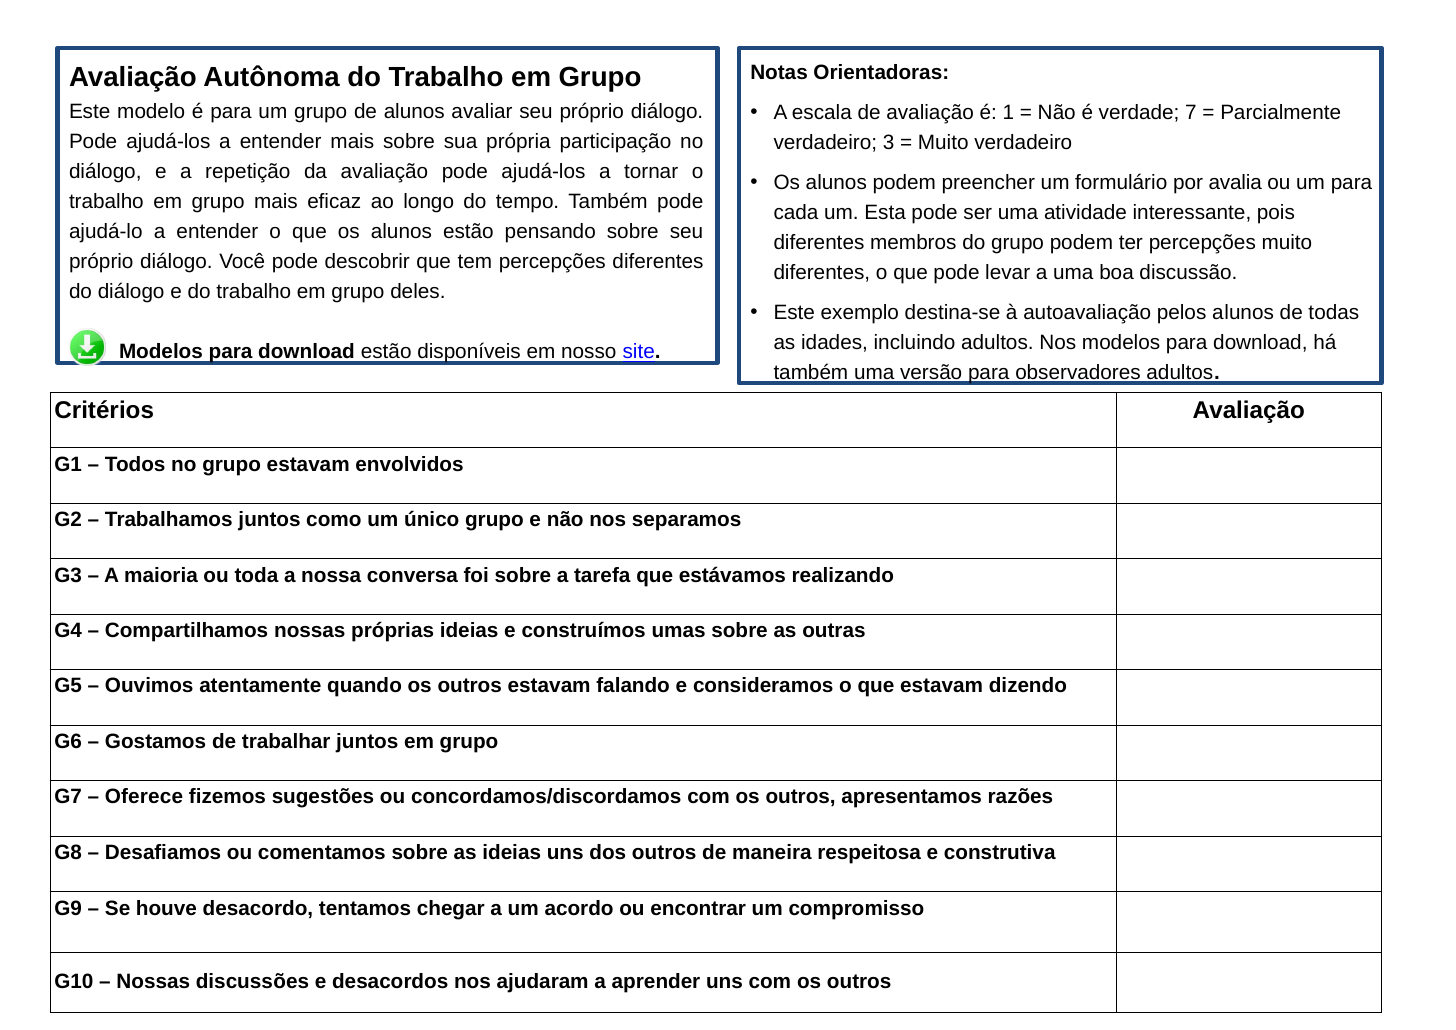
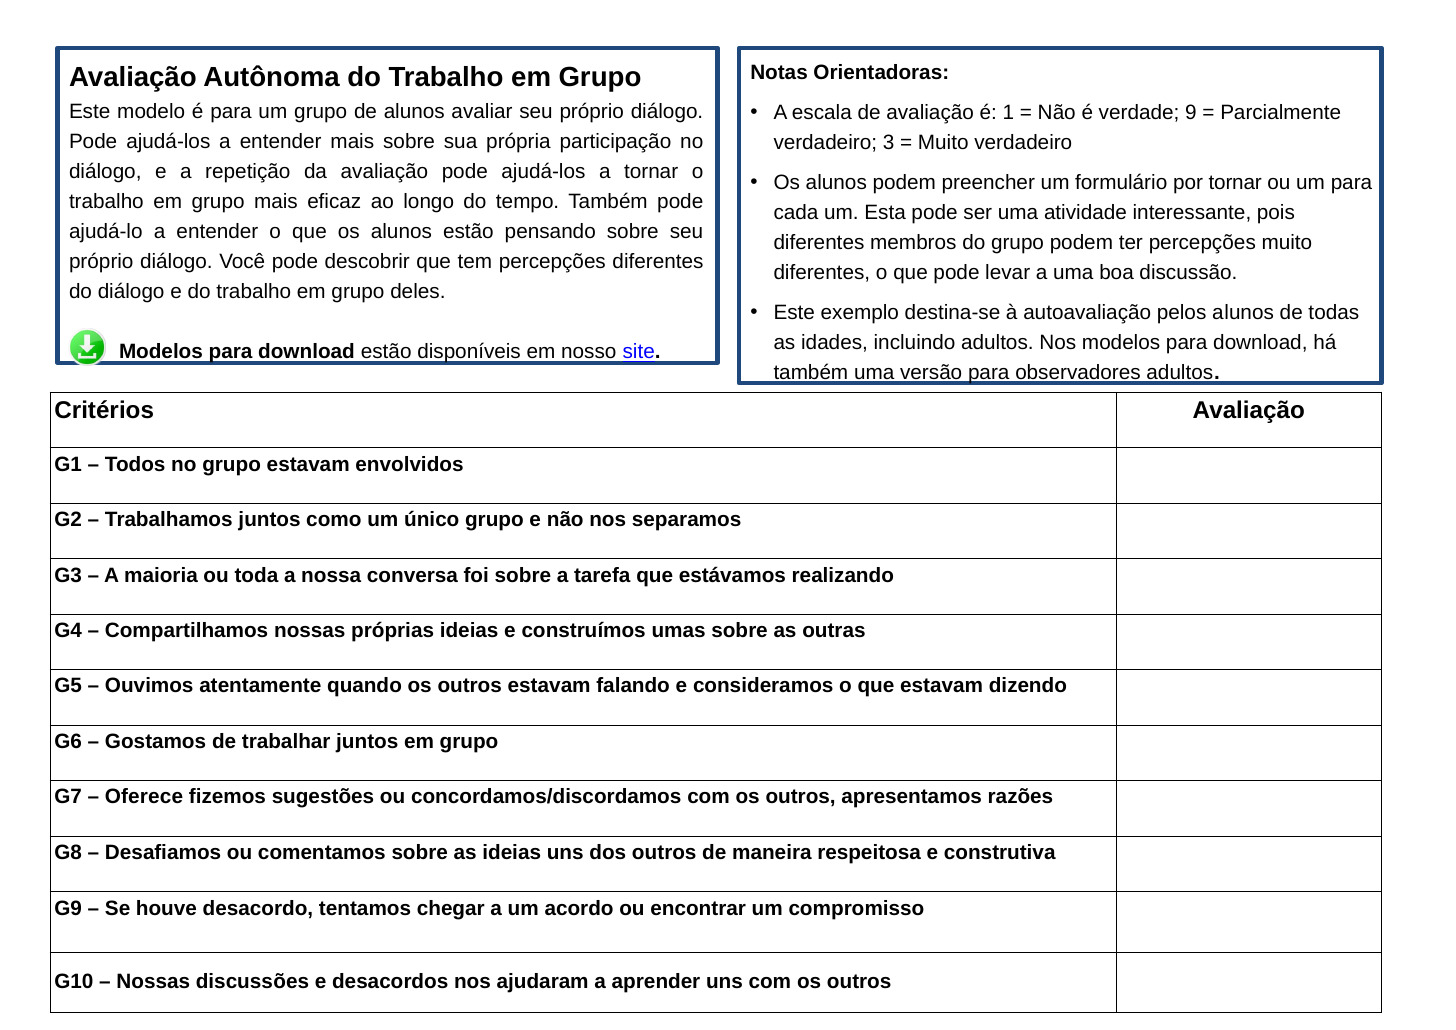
7: 7 -> 9 (1191, 113)
por avalia: avalia -> tornar (1235, 183)
